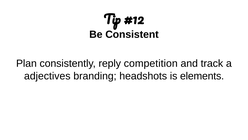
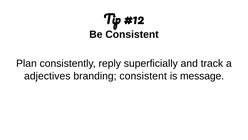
competition: competition -> superficially (151, 63)
branding headshots: headshots -> consistent (143, 76)
elements: elements -> message (202, 76)
